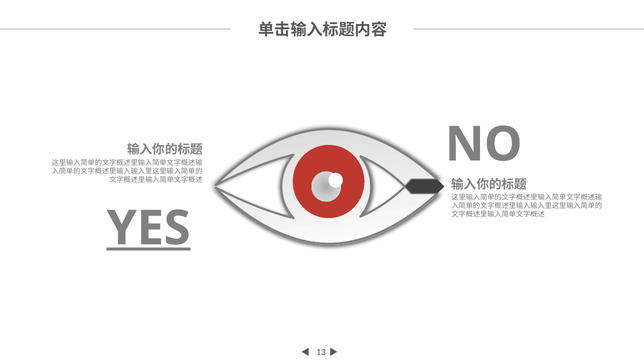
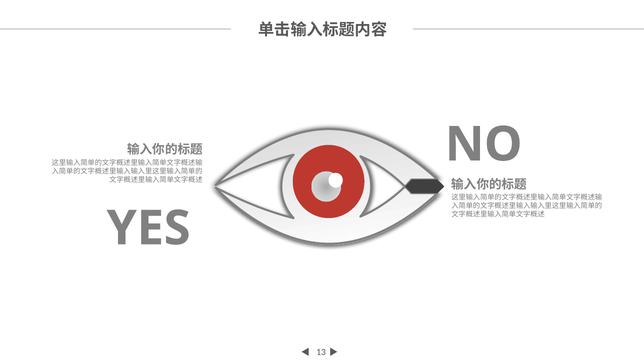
YES underline: present -> none (149, 229)
